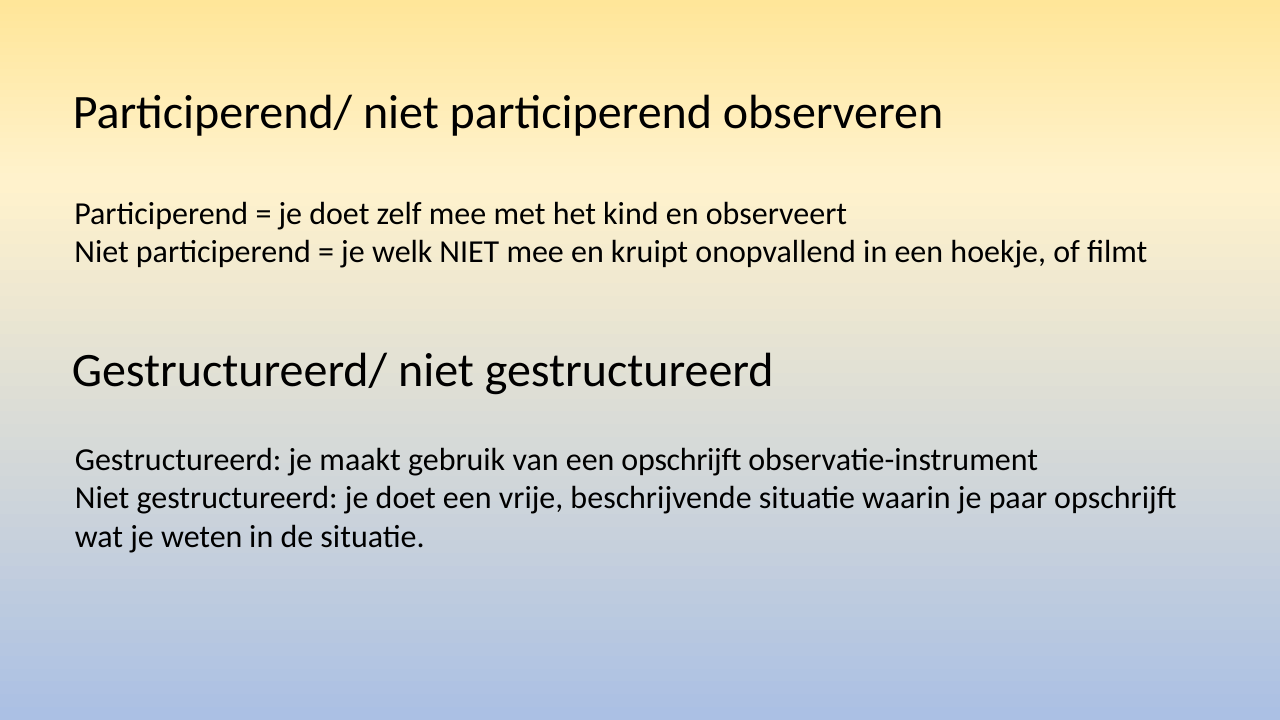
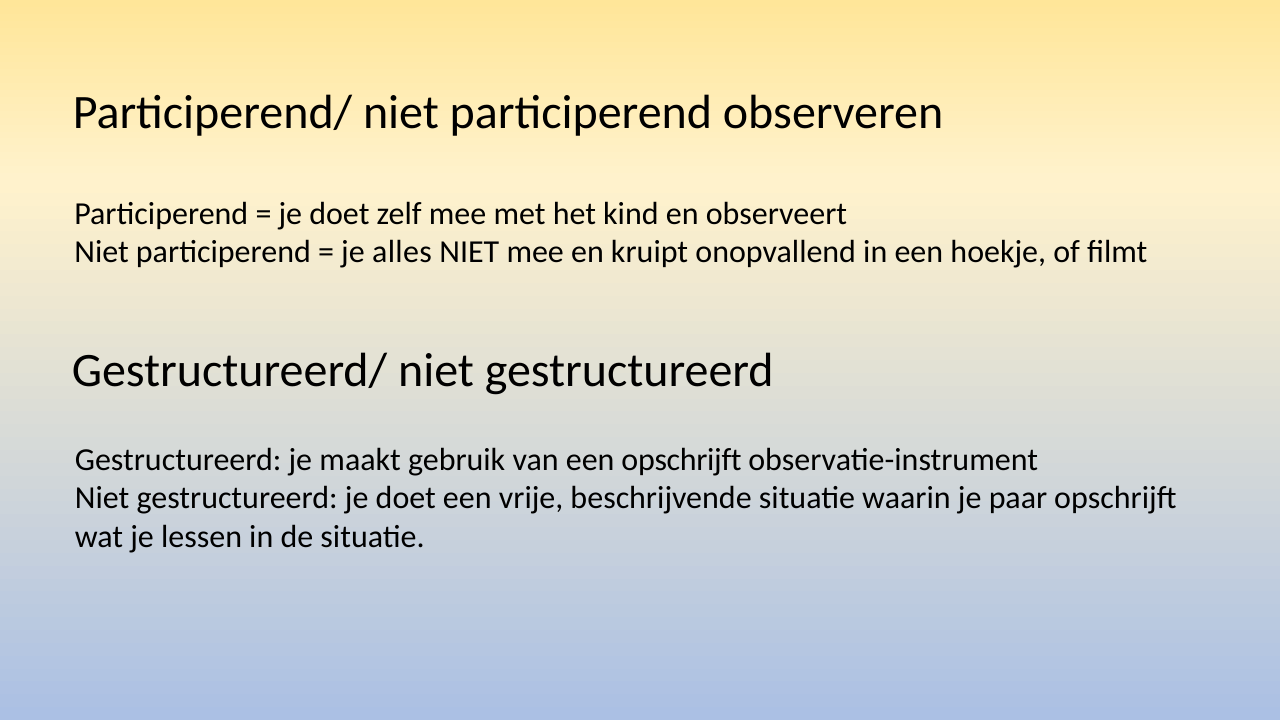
welk: welk -> alles (402, 252)
weten: weten -> lessen (202, 537)
